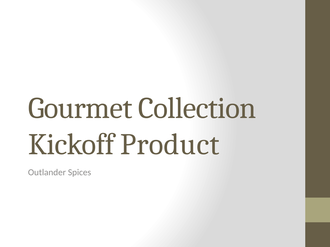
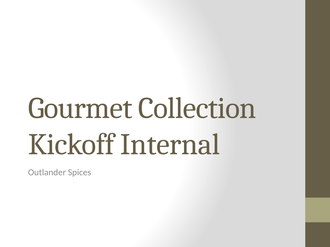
Product: Product -> Internal (170, 145)
